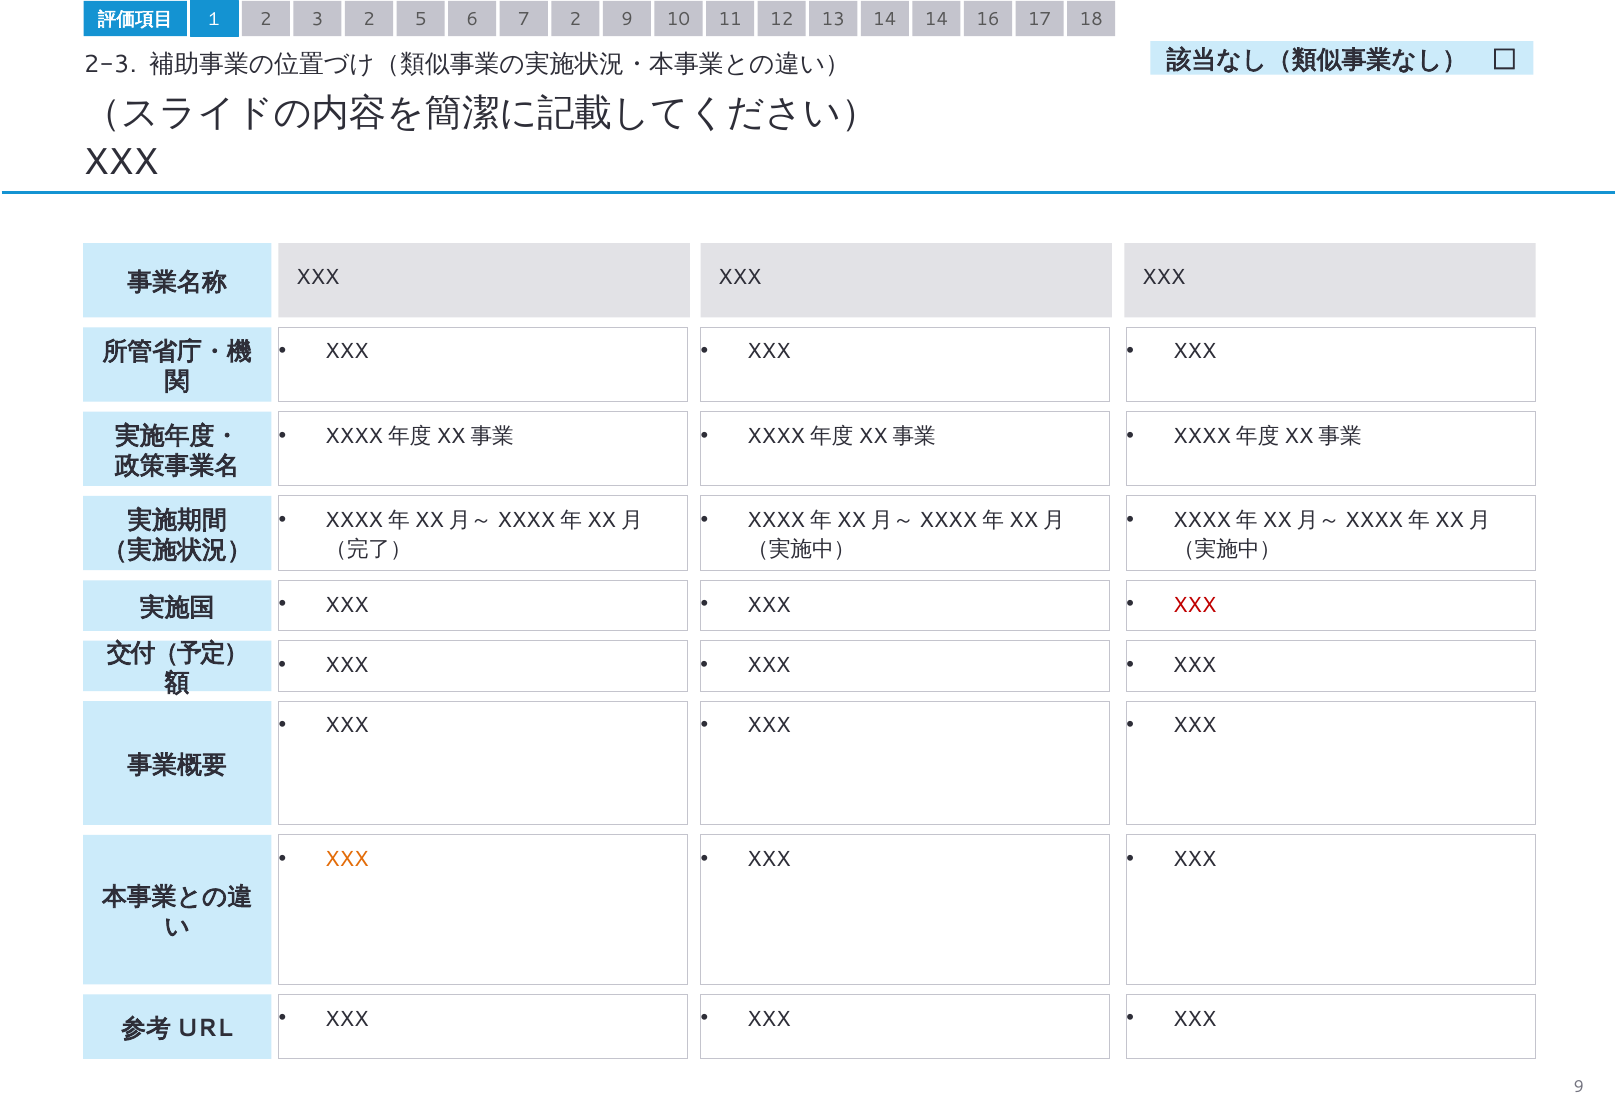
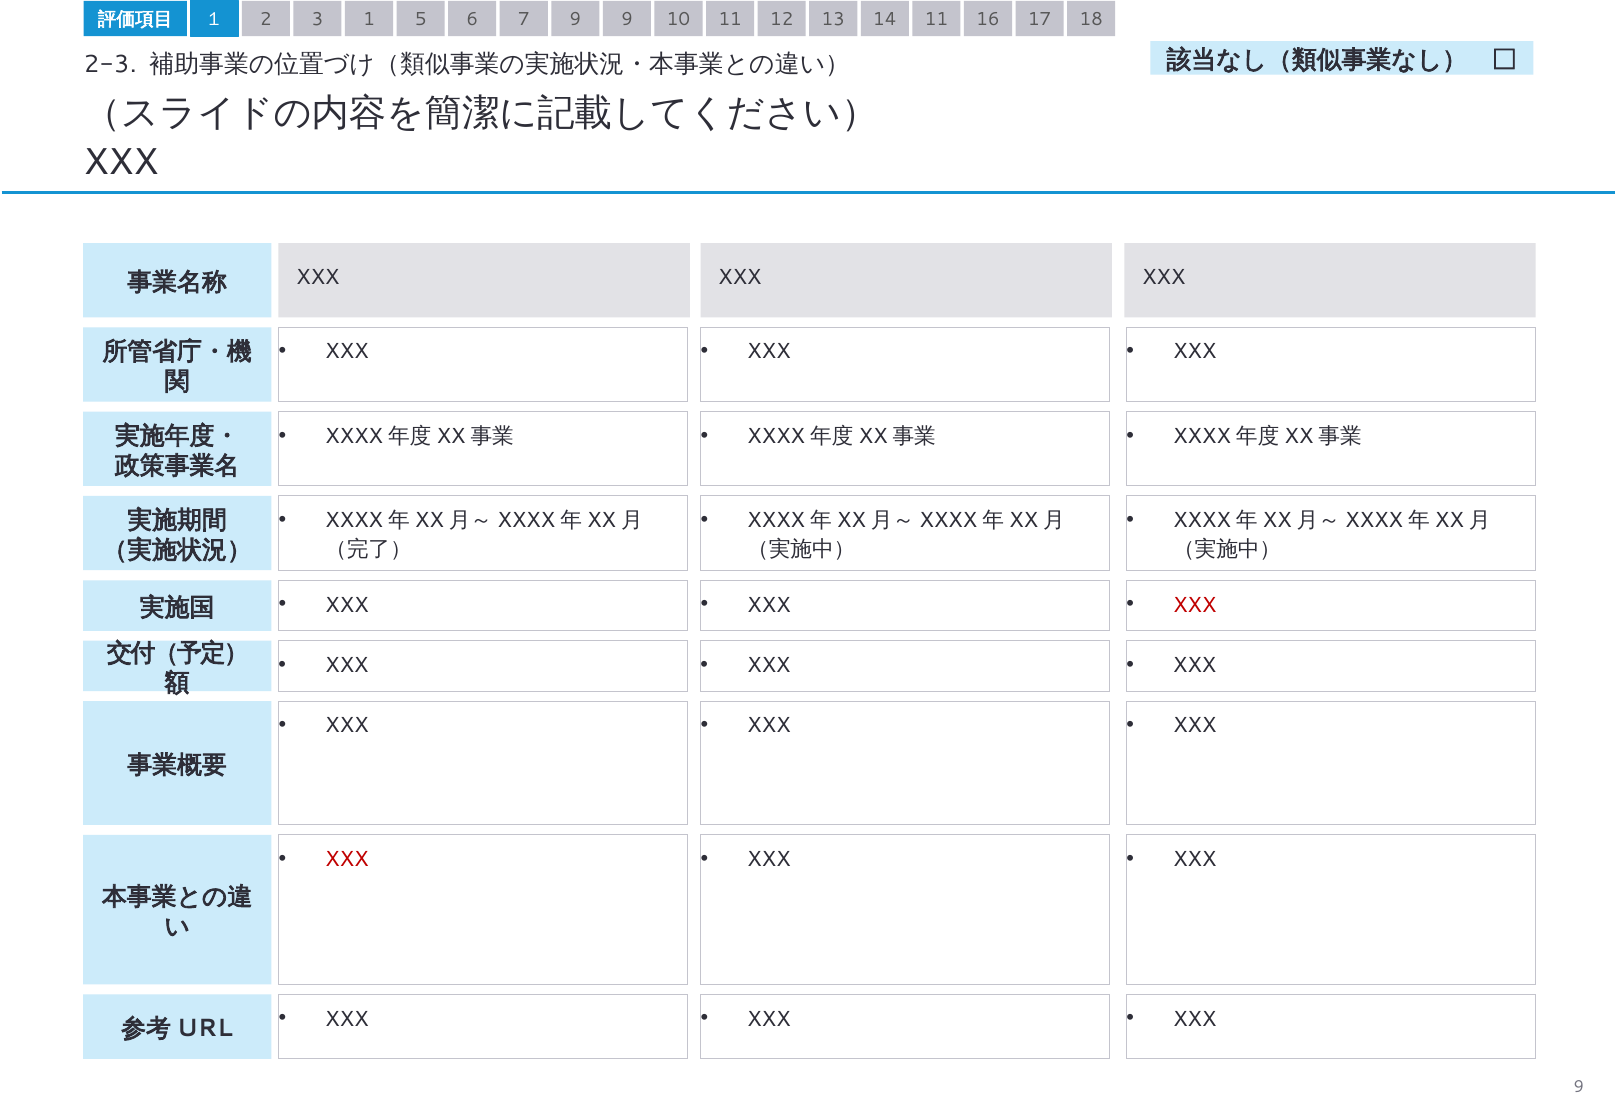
3 2: 2 -> 1 (369, 19)
7 2: 2 -> 9 (575, 19)
14 14: 14 -> 11 (936, 19)
XXX colour: orange -> red (347, 860)
